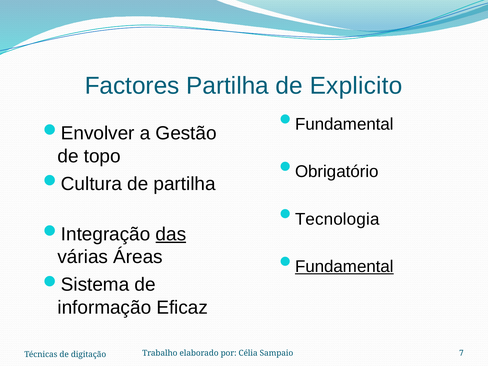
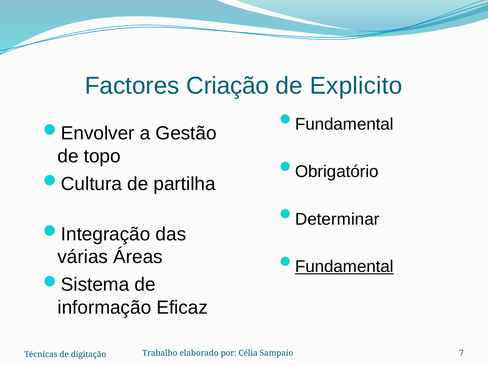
Factores Partilha: Partilha -> Criação (228, 86)
Tecnologia: Tecnologia -> Determinar (337, 219)
das underline: present -> none (171, 234)
